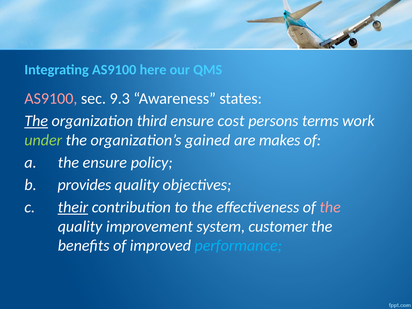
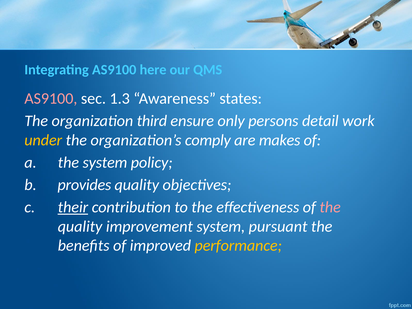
9.3: 9.3 -> 1.3 (120, 98)
The underline: present -> none (36, 121)
cost: cost -> only (231, 121)
terms: terms -> detail (320, 121)
under colour: light green -> yellow (43, 140)
gained: gained -> comply (208, 140)
the ensure: ensure -> system (105, 162)
customer: customer -> pursuant (278, 226)
performance colour: light blue -> yellow (238, 246)
